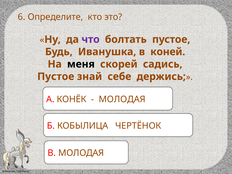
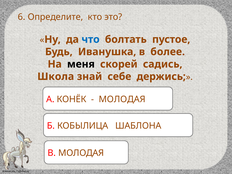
что colour: purple -> blue (91, 39)
коней: коней -> более (168, 52)
Пустое: Пустое -> Школа (56, 77)
ЧЕРТЁНОК: ЧЕРТЁНОК -> ШАБЛОНА (138, 126)
